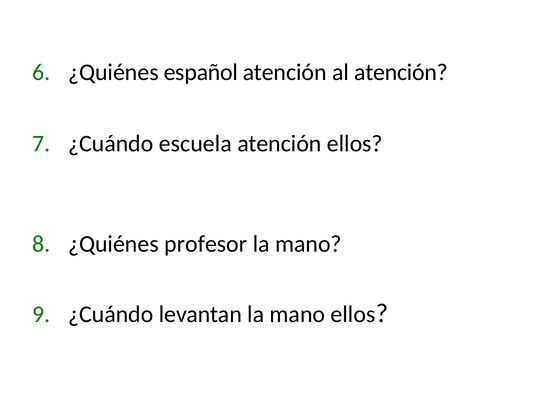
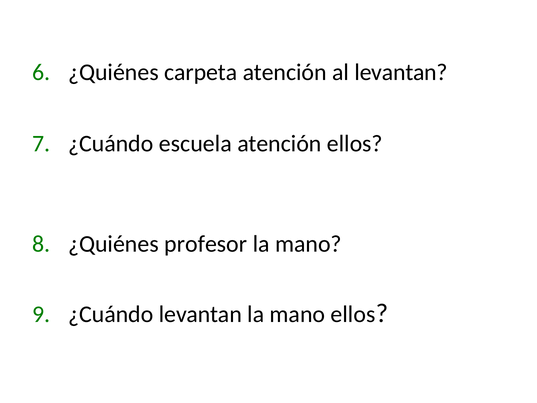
español: español -> carpeta (201, 72)
al atención: atención -> levantan (401, 72)
